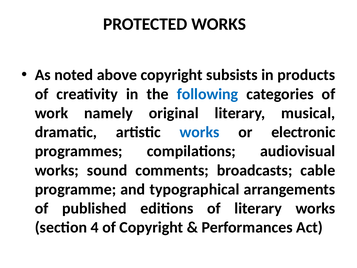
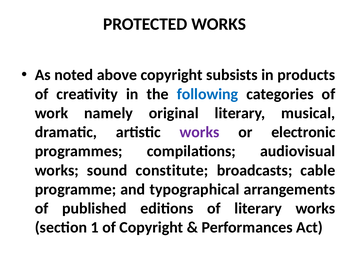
works colour: blue -> purple (200, 132)
comments: comments -> constitute (172, 170)
4: 4 -> 1 (95, 227)
